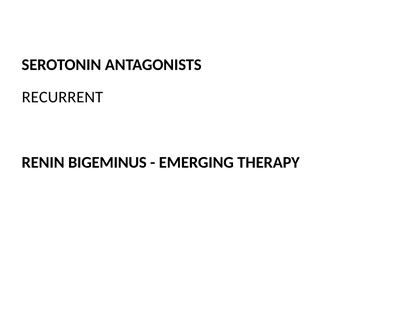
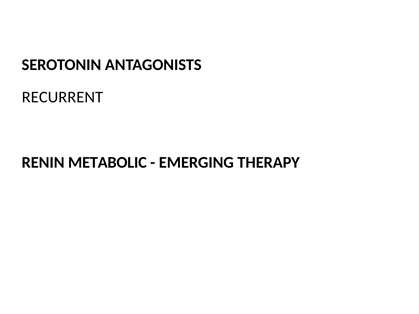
BIGEMINUS: BIGEMINUS -> METABOLIC (107, 163)
